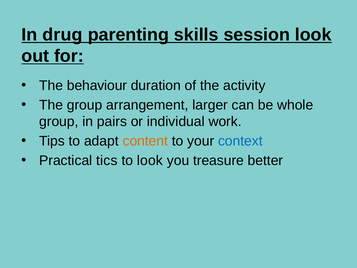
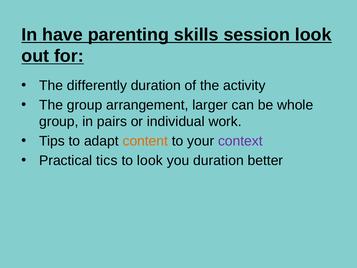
drug: drug -> have (62, 35)
behaviour: behaviour -> differently (97, 85)
context colour: blue -> purple (240, 141)
you treasure: treasure -> duration (218, 160)
